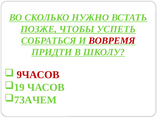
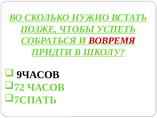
9ЧАСОВ colour: red -> black (38, 75)
19: 19 -> 72 (19, 87)
7ЗАЧЕМ: 7ЗАЧЕМ -> 7СПАТЬ (35, 100)
